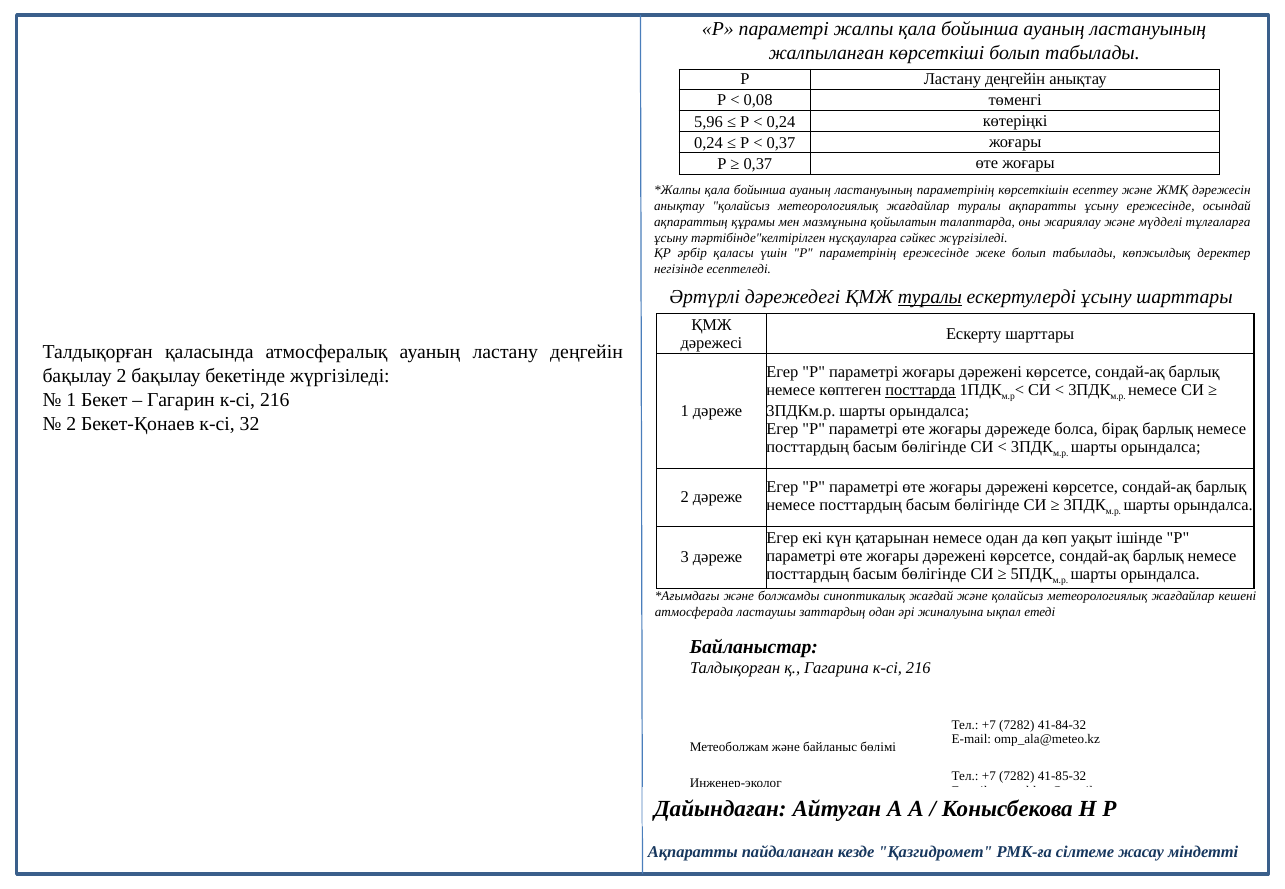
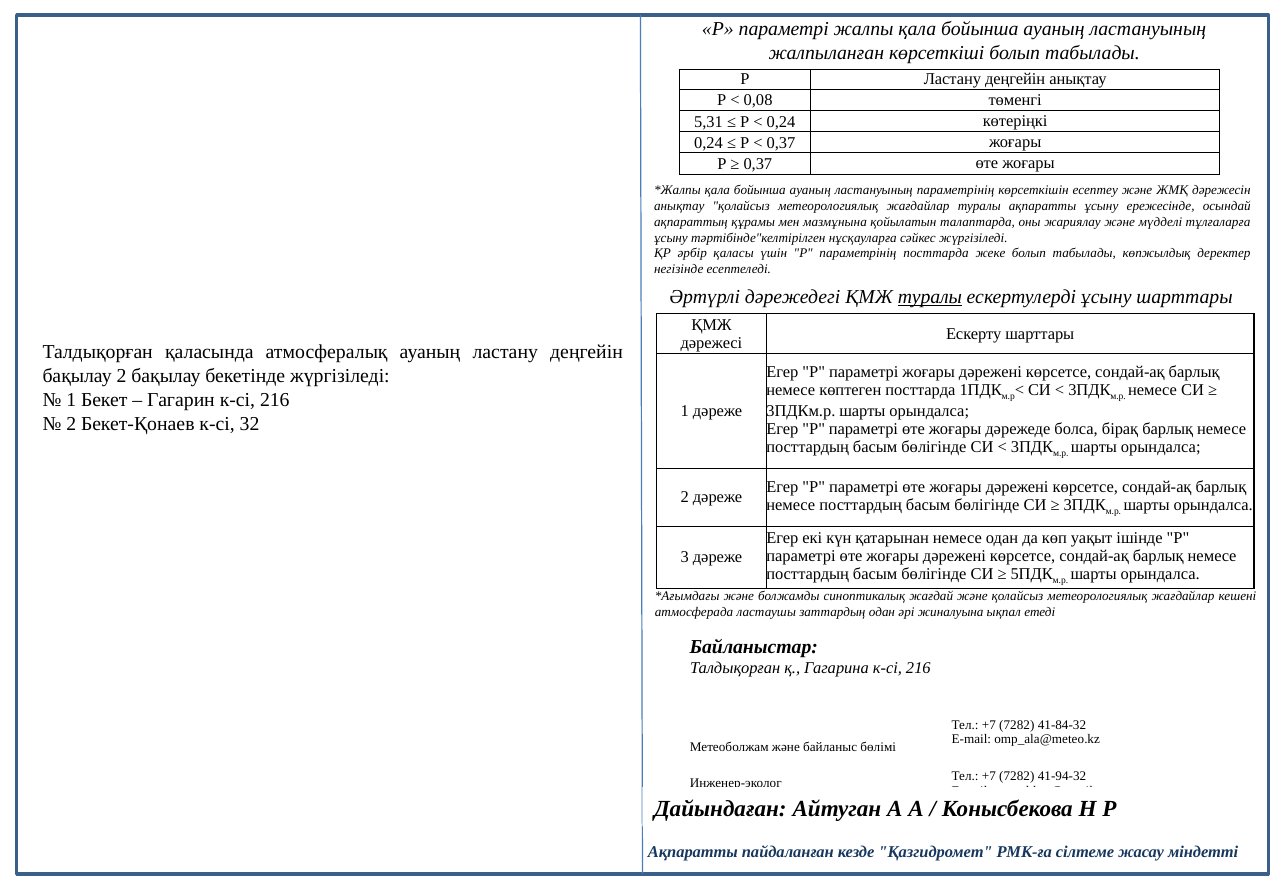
5,96: 5,96 -> 5,31 (709, 122)
параметрінің ережесінде: ережесінде -> посттарда (936, 254)
посттарда underline: present -> none (920, 391)
41-85-32: 41-85-32 -> 41-94-32 (1062, 777)
